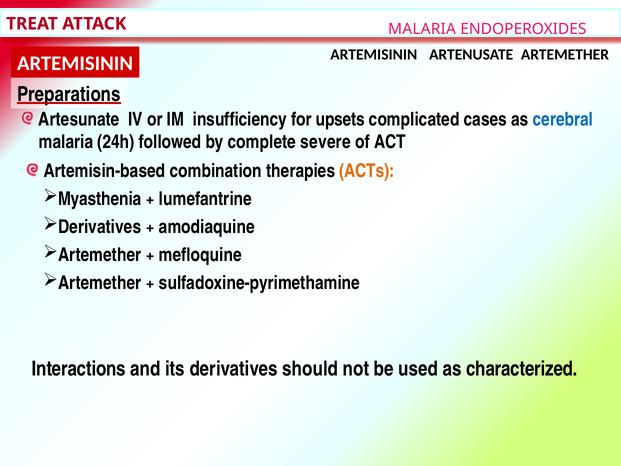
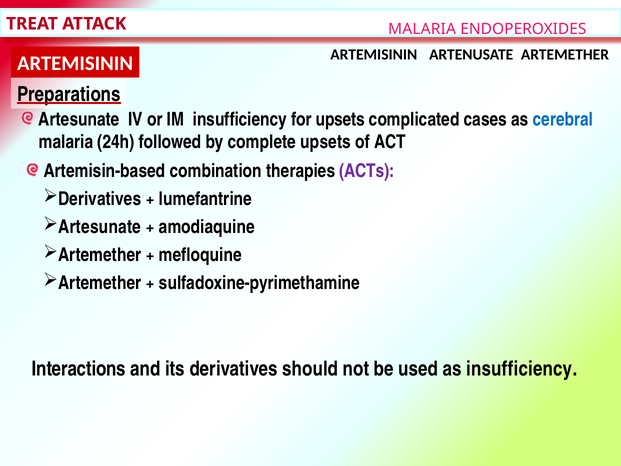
complete severe: severe -> upsets (326, 142)
ACTs colour: orange -> purple (367, 171)
Myasthenia: Myasthenia -> Derivatives (100, 199)
Derivatives: Derivatives -> Artesunate (100, 227)
as characterized: characterized -> insufficiency (522, 369)
